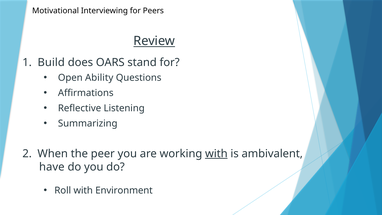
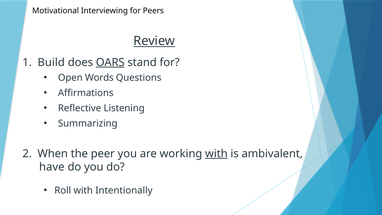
OARS underline: none -> present (110, 62)
Ability: Ability -> Words (99, 78)
Environment: Environment -> Intentionally (124, 190)
